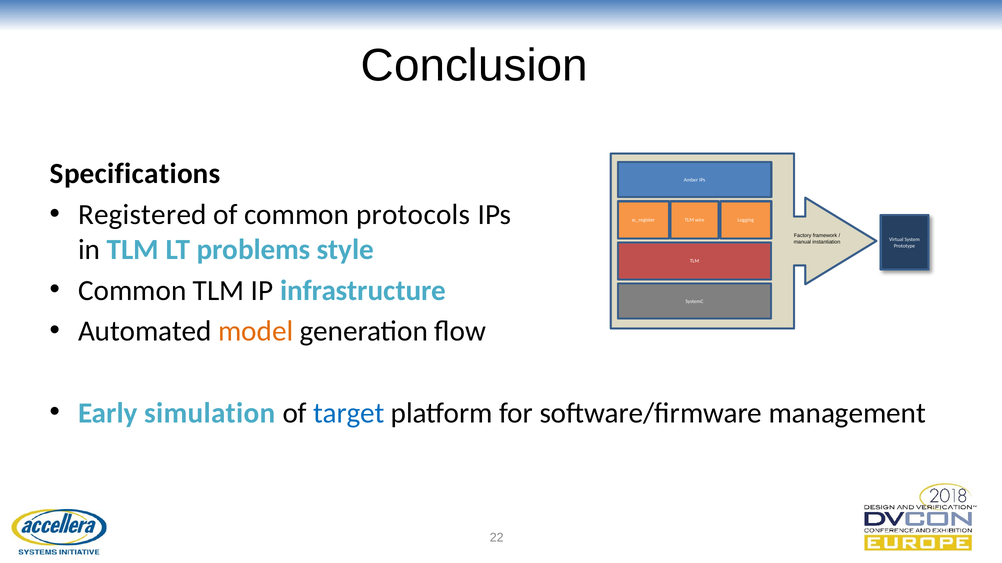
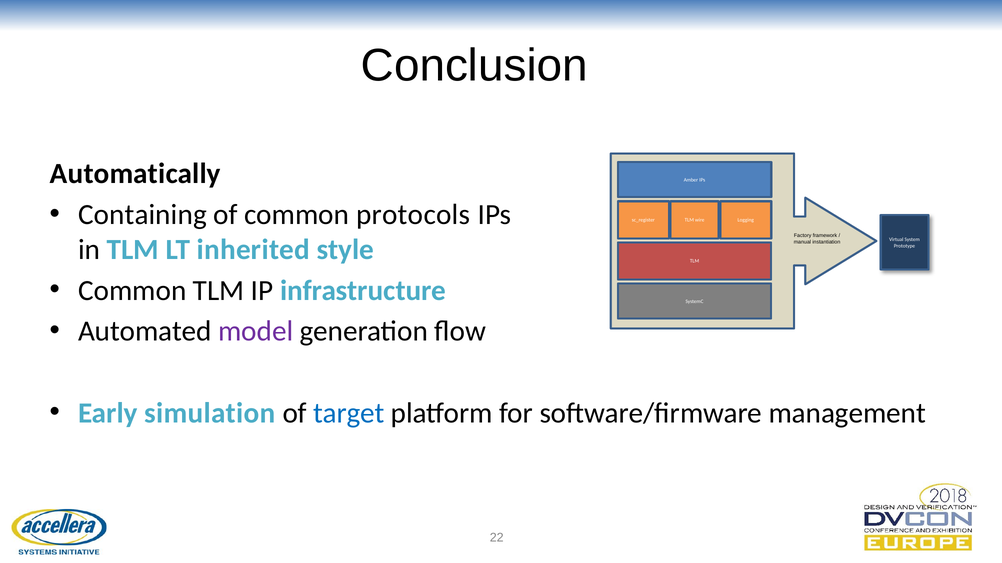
Specifications: Specifications -> Automatically (135, 174)
Registered: Registered -> Containing (142, 215)
problems: problems -> inherited (253, 250)
model colour: orange -> purple (256, 332)
